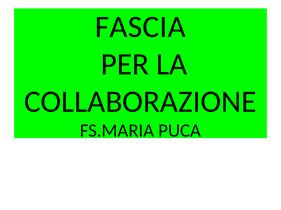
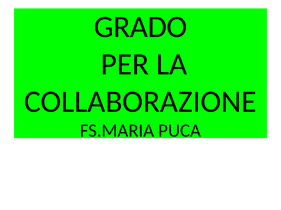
FASCIA: FASCIA -> GRADO (141, 27)
